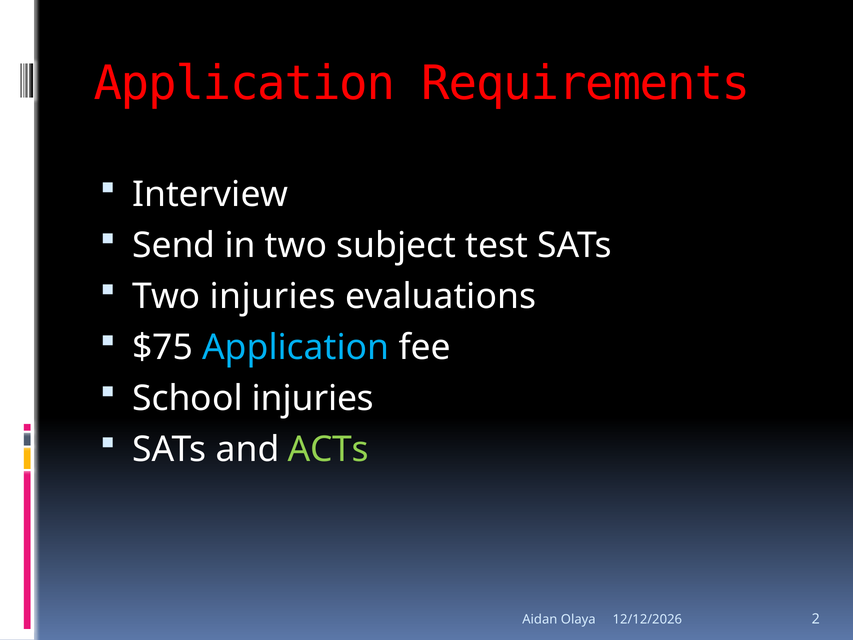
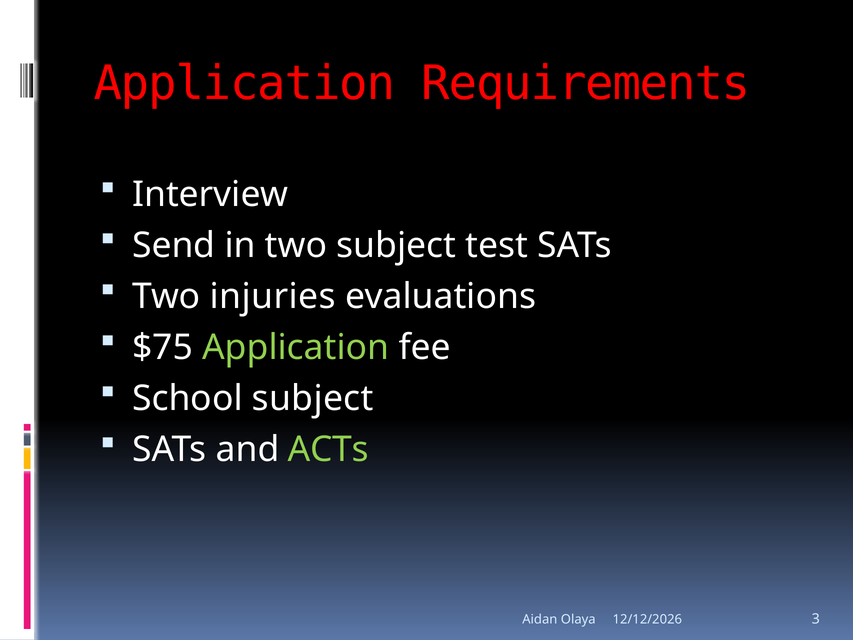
Application colour: light blue -> light green (296, 347)
School injuries: injuries -> subject (313, 398)
2: 2 -> 3 (816, 619)
